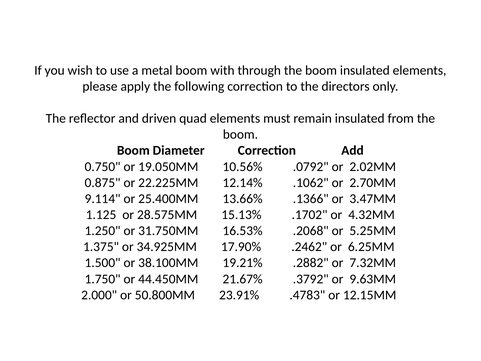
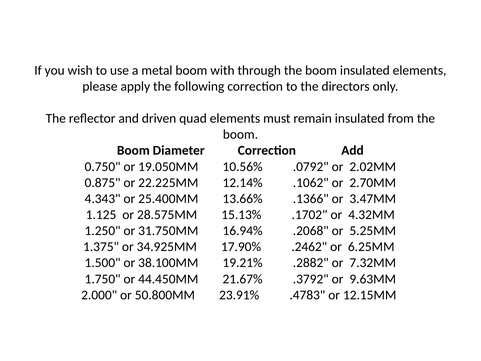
9.114: 9.114 -> 4.343 (103, 199)
16.53%: 16.53% -> 16.94% (243, 231)
